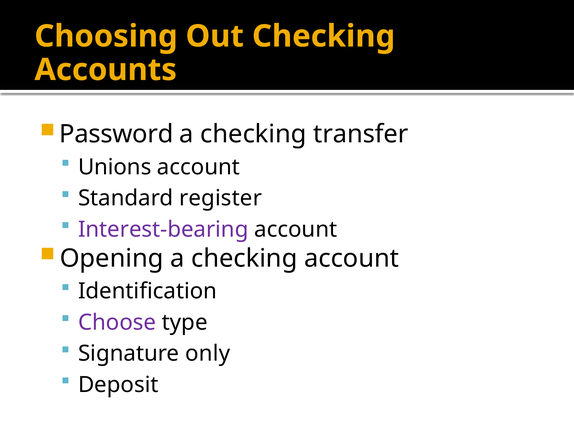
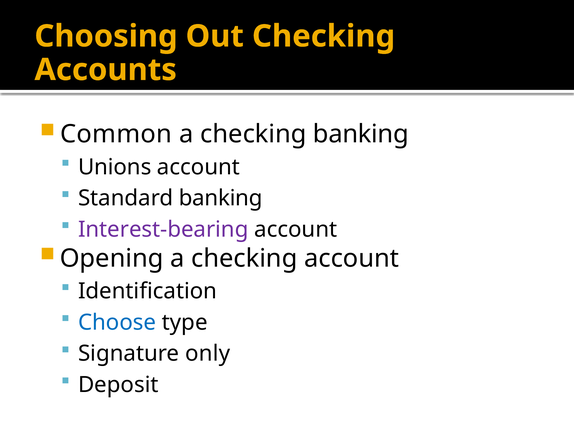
Password: Password -> Common (116, 134)
checking transfer: transfer -> banking (361, 134)
Standard register: register -> banking (221, 198)
Choose colour: purple -> blue (117, 323)
